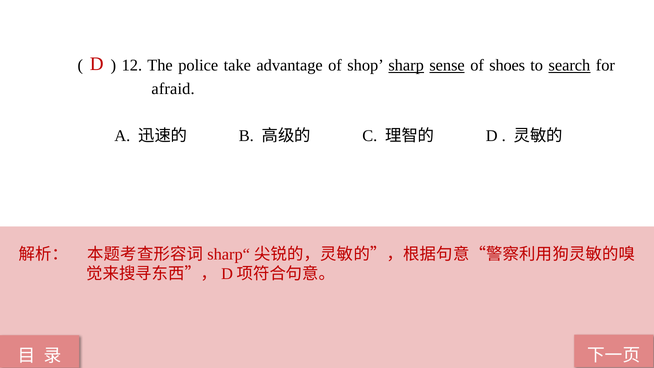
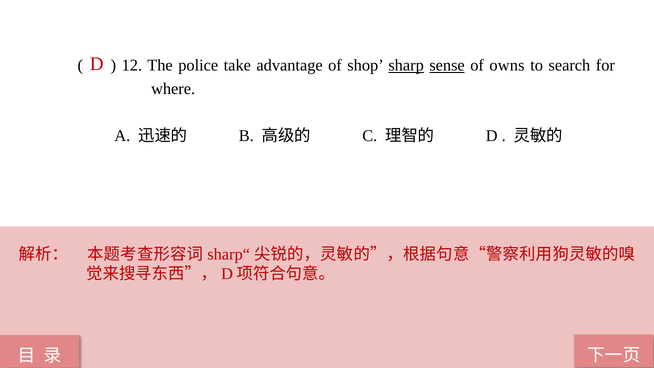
shoes: shoes -> owns (507, 65)
search underline: present -> none (569, 65)
afraid: afraid -> where (173, 89)
